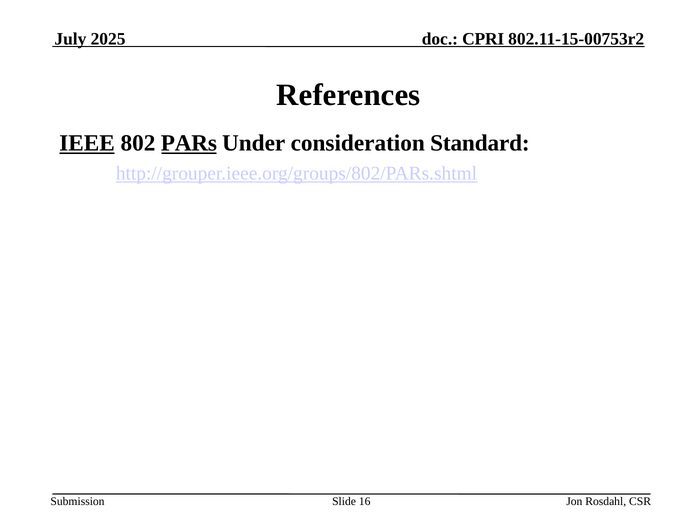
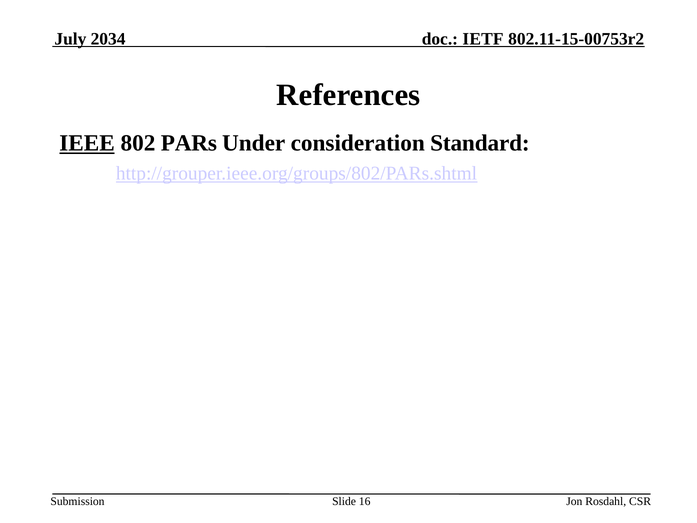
2025: 2025 -> 2034 (108, 39)
CPRI: CPRI -> IETF (483, 39)
PARs underline: present -> none (189, 143)
